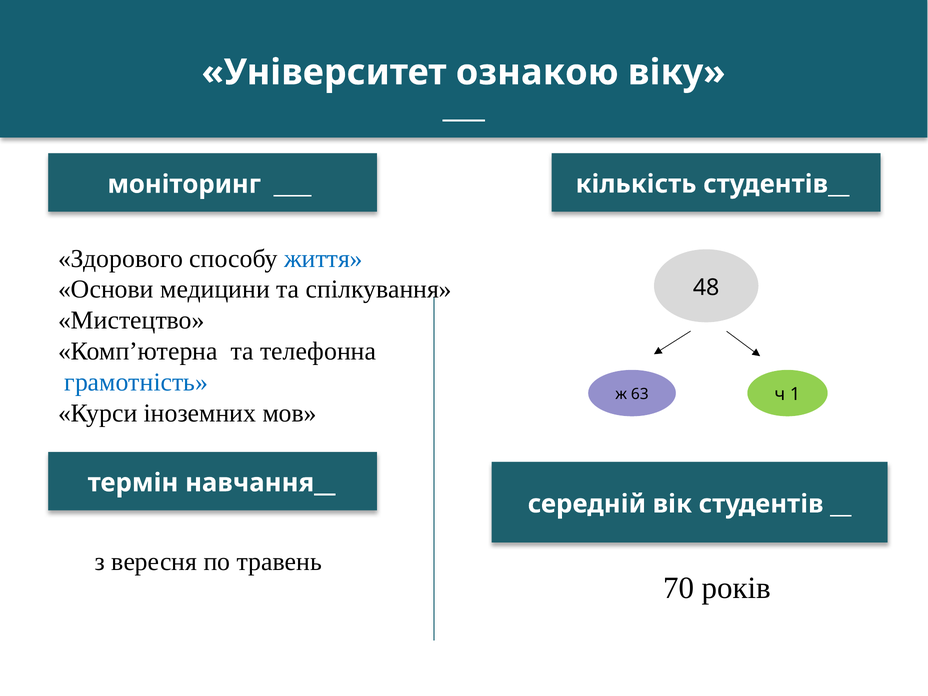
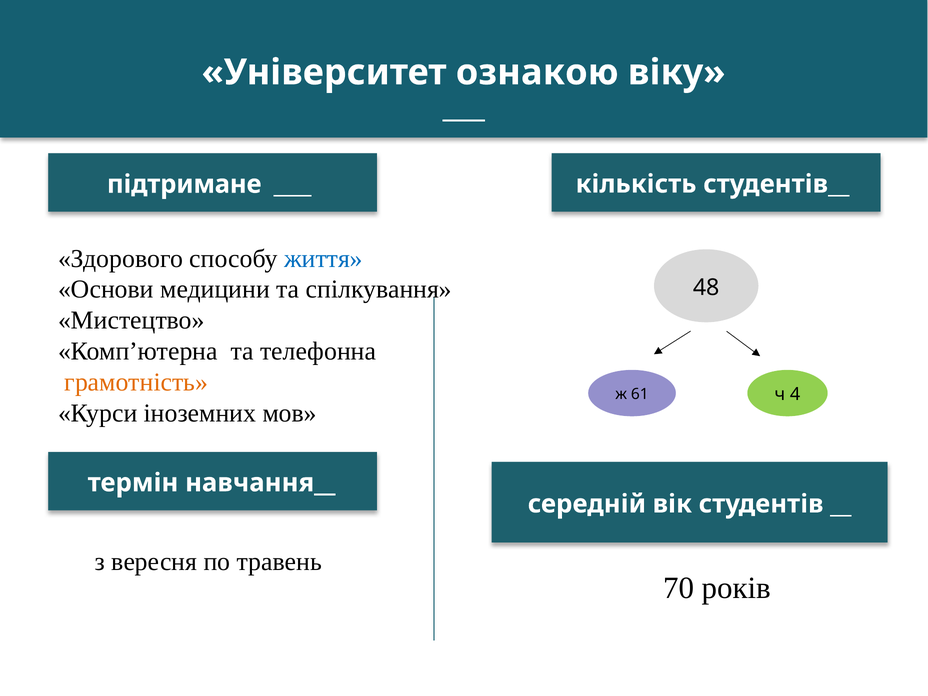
моніторинг: моніторинг -> підтримане (184, 184)
грамотність colour: blue -> orange (136, 382)
1: 1 -> 4 (795, 394)
63: 63 -> 61 (640, 394)
